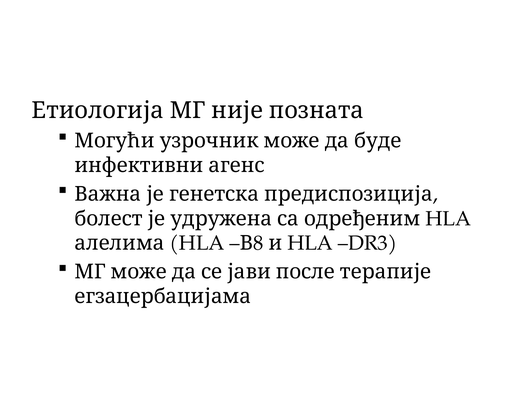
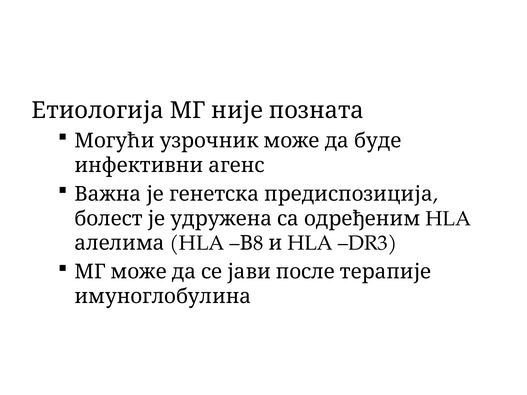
егзацербацијама: егзацербацијама -> имуноглобулина (163, 297)
